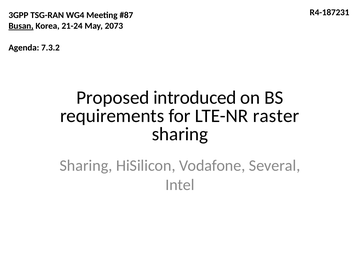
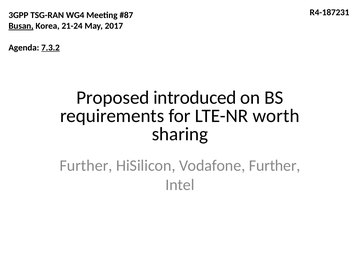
2073: 2073 -> 2017 (114, 26)
7.3.2 underline: none -> present (50, 48)
raster: raster -> worth (276, 116)
Sharing: Sharing -> Further (86, 166)
Vodafone Several: Several -> Further (275, 166)
